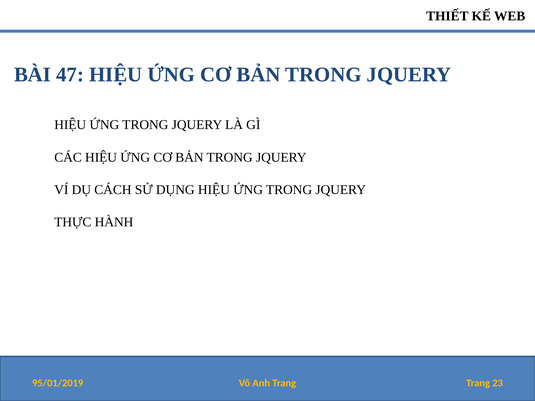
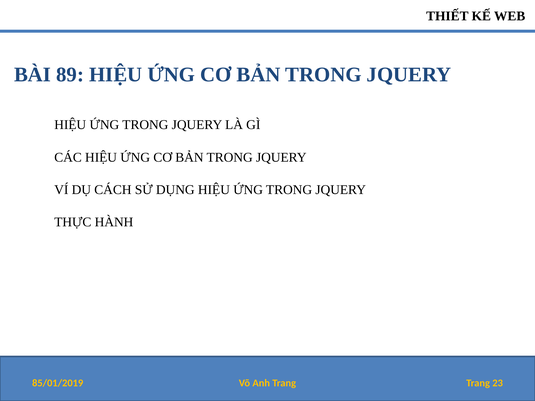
47: 47 -> 89 (70, 75)
95/01/2019: 95/01/2019 -> 85/01/2019 (58, 383)
